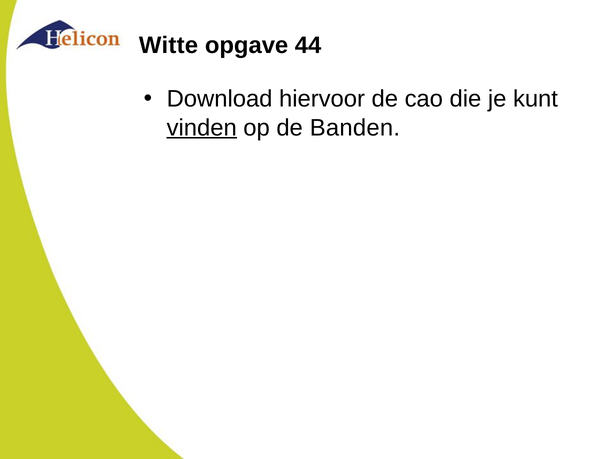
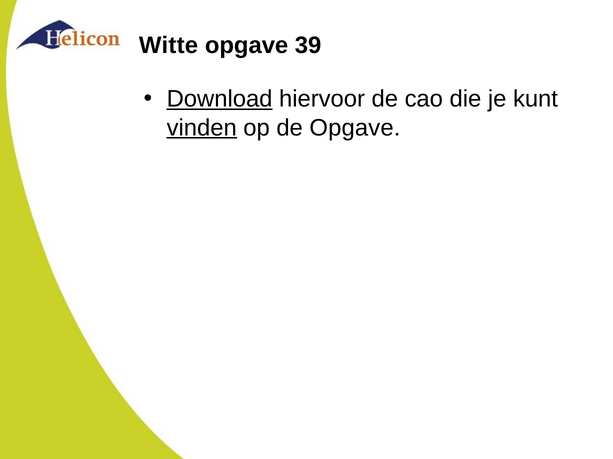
44: 44 -> 39 (308, 46)
Download underline: none -> present (220, 99)
de Banden: Banden -> Opgave (355, 128)
